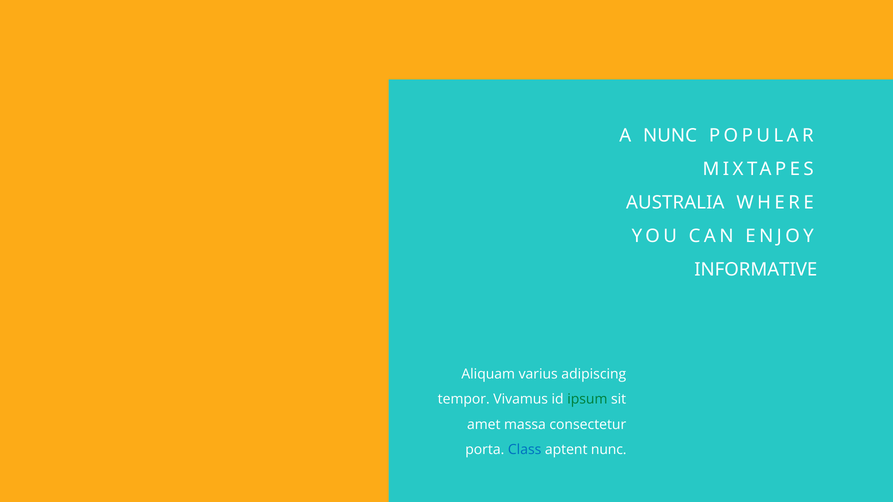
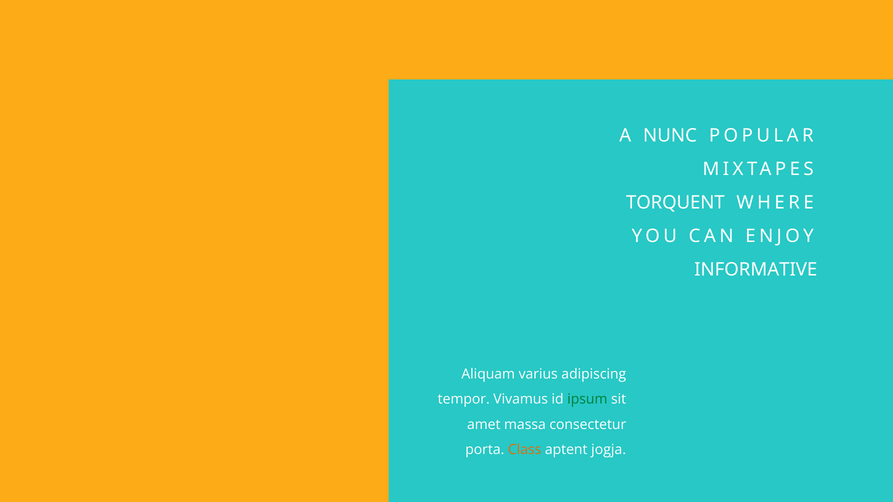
AUSTRALIA: AUSTRALIA -> TORQUENT (675, 203)
Class colour: blue -> orange (525, 450)
aptent nunc: nunc -> jogja (609, 450)
